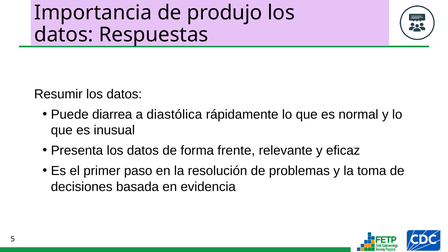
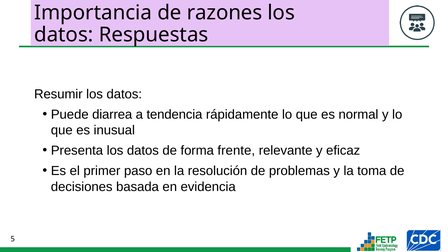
produjo: produjo -> razones (225, 13)
diastólica: diastólica -> tendencia (174, 115)
